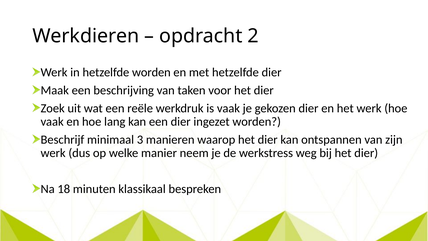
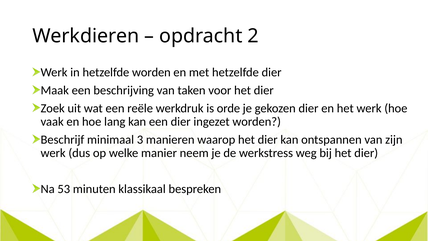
is vaak: vaak -> orde (228, 108)
18: 18 -> 53 (64, 189)
